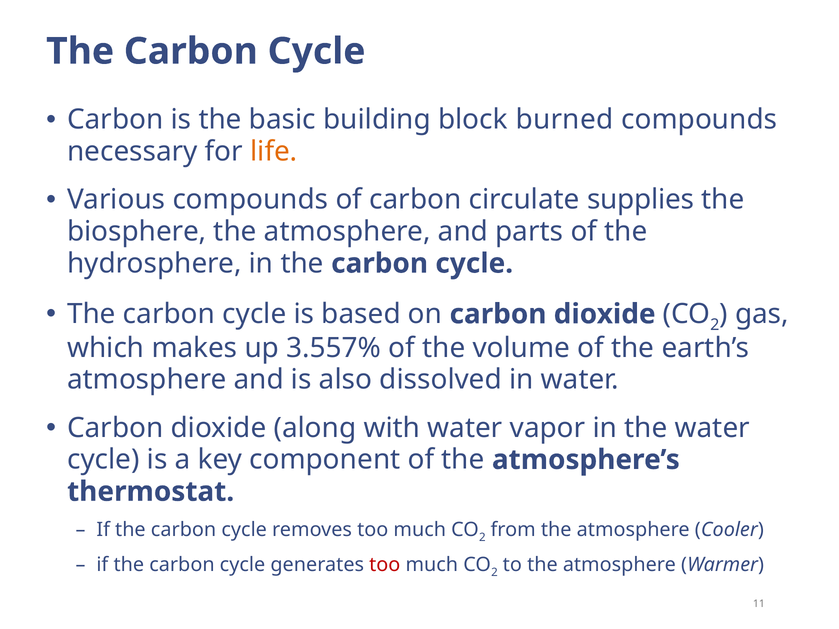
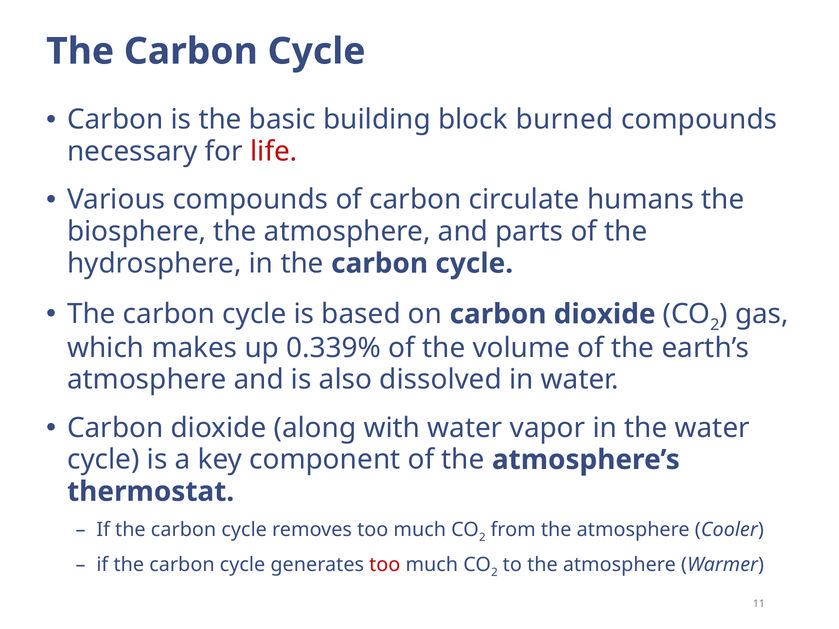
life colour: orange -> red (274, 152)
supplies: supplies -> humans (641, 200)
3.557%: 3.557% -> 0.339% (334, 348)
